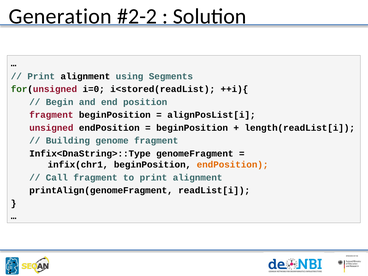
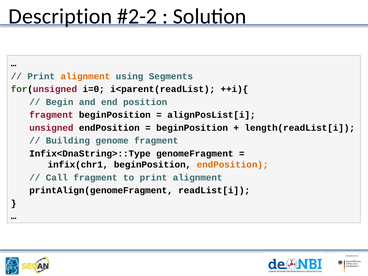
Generation: Generation -> Description (60, 16)
alignment colour: black -> orange (85, 76)
i<stored(readList: i<stored(readList -> i<parent(readList (163, 89)
